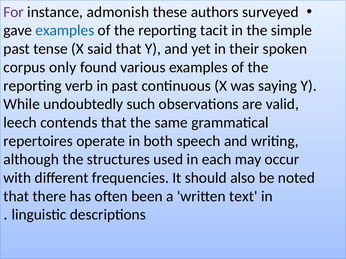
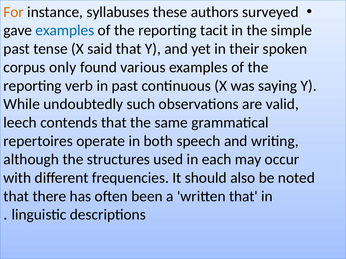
For colour: purple -> orange (14, 12)
admonish: admonish -> syllabuses (118, 12)
written text: text -> that (243, 197)
